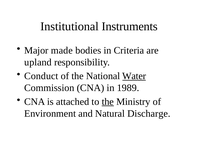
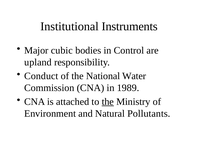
made: made -> cubic (62, 51)
Criteria: Criteria -> Control (129, 51)
Water underline: present -> none (134, 76)
Discharge: Discharge -> Pollutants (149, 114)
